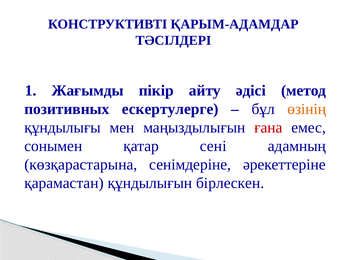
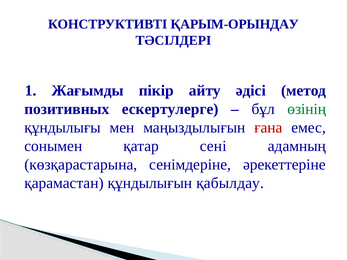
ҚАРЫМ-АДАМДАР: ҚАРЫМ-АДАМДАР -> ҚАРЫМ-ОРЫНДАУ (235, 24)
өзінің colour: orange -> green (307, 109)
бірлескен: бірлескен -> қабылдау (230, 183)
